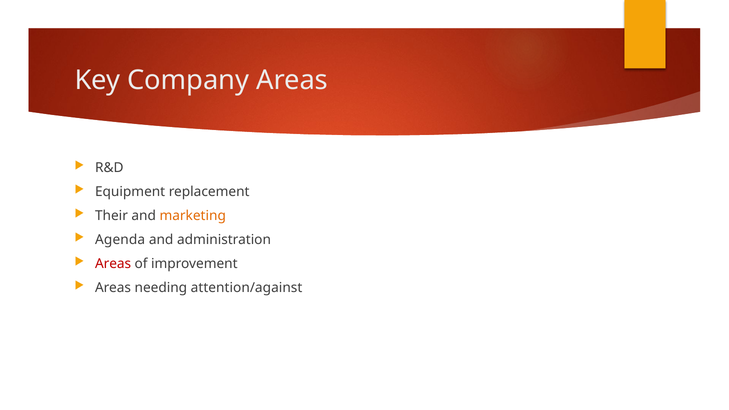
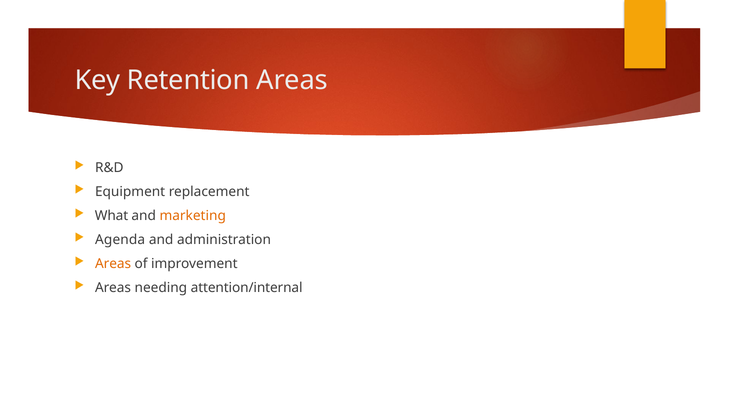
Company: Company -> Retention (188, 80)
Their: Their -> What (112, 216)
Areas colour: red -> orange (113, 264)
attention/against: attention/against -> attention/internal (247, 288)
